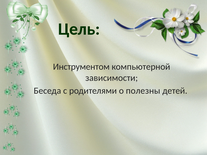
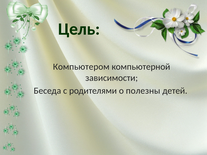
Инструментом: Инструментом -> Компьютером (81, 67)
